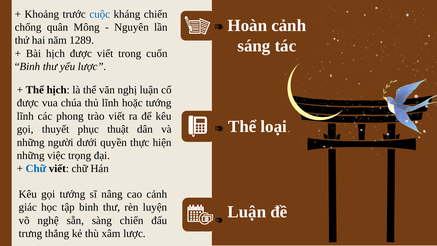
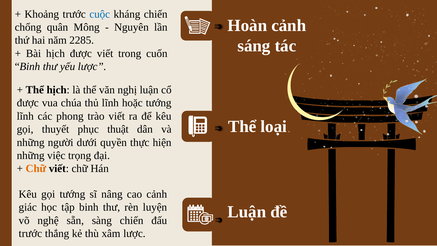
1289: 1289 -> 2285 (82, 40)
Chữ colour: blue -> orange (36, 169)
trưng: trưng -> trước (30, 233)
